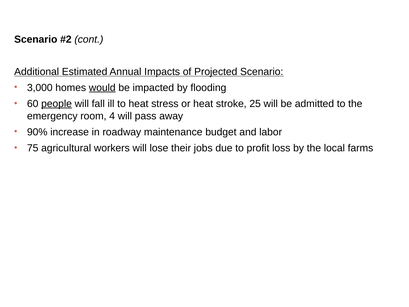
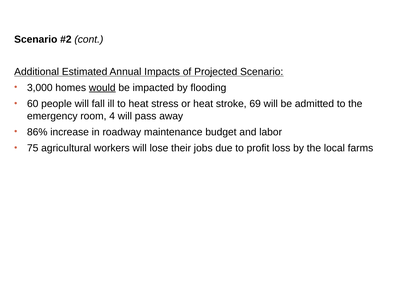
people underline: present -> none (57, 104)
25: 25 -> 69 (255, 104)
90%: 90% -> 86% (37, 132)
